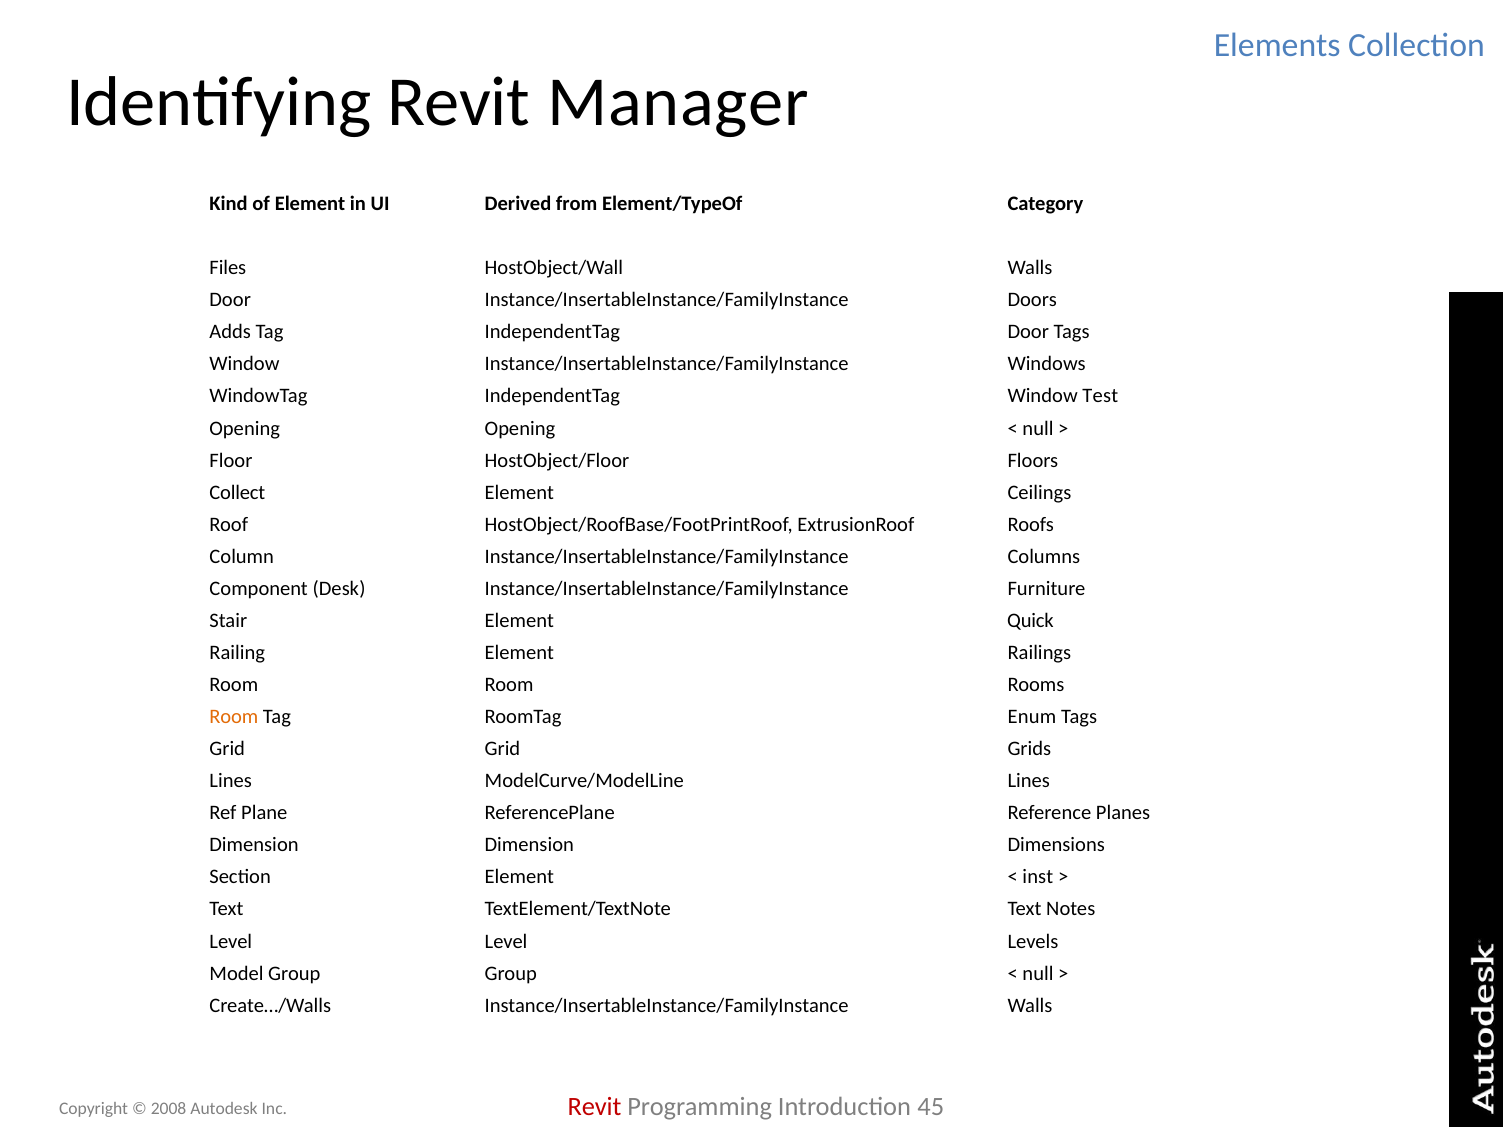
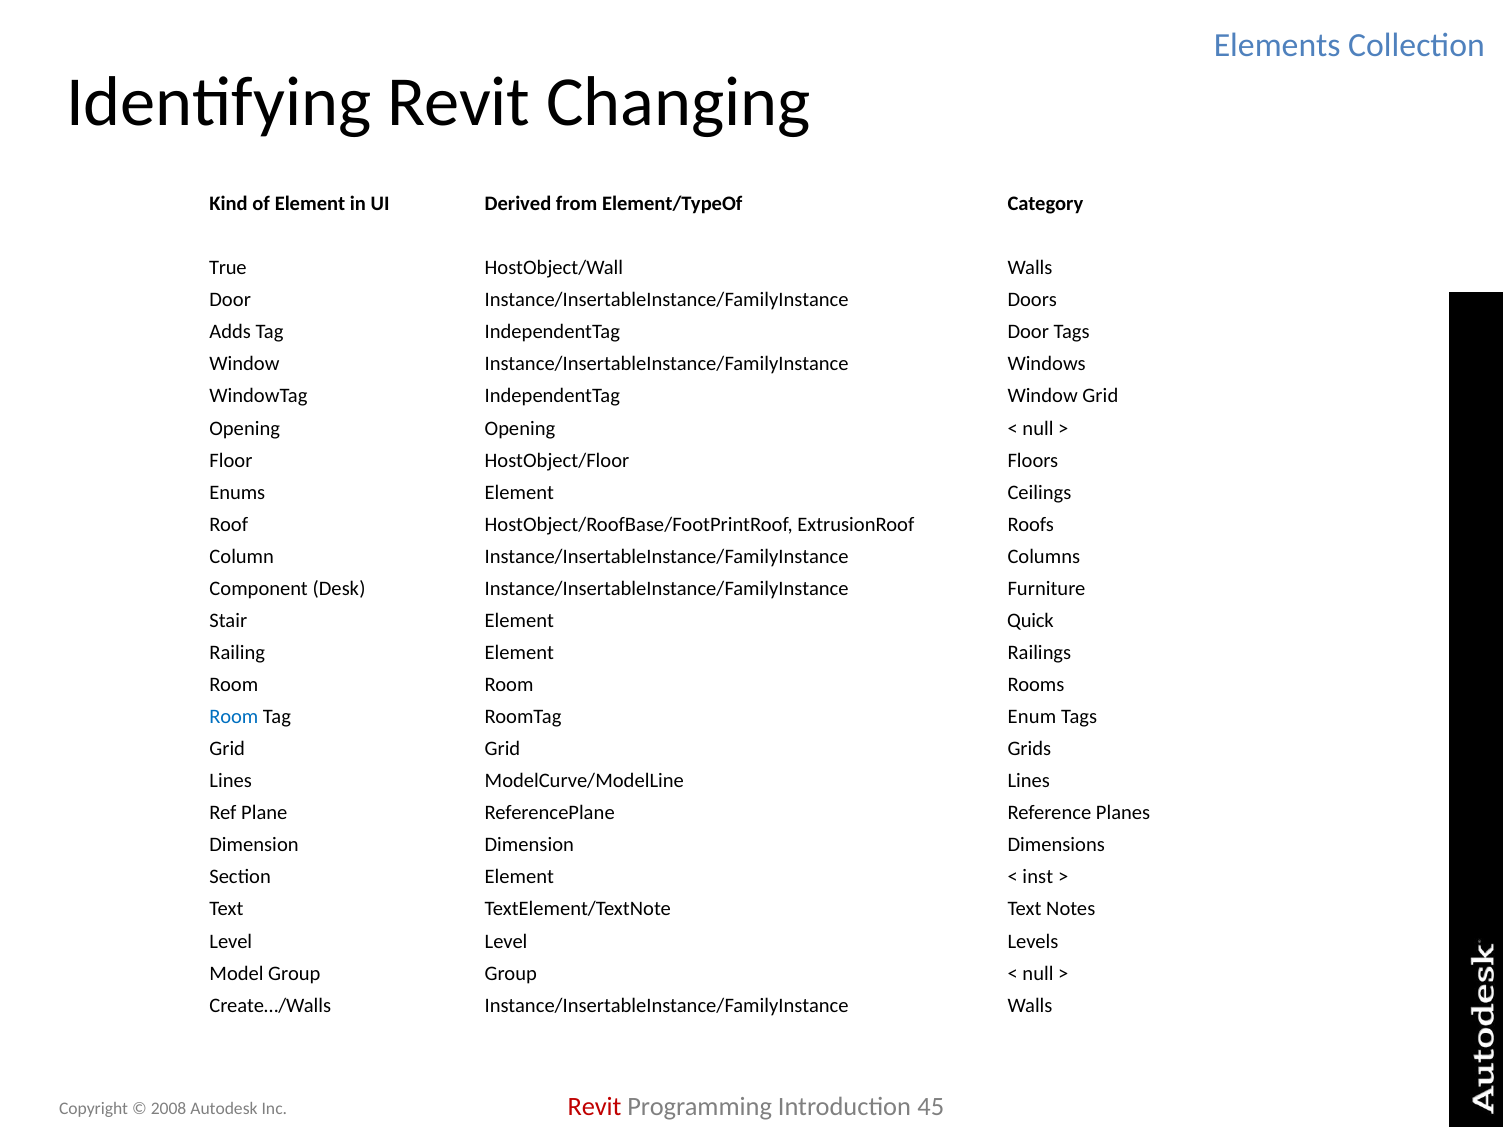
Manager: Manager -> Changing (678, 102)
Files: Files -> True (228, 268)
Window Test: Test -> Grid (1100, 396)
Collect: Collect -> Enums (237, 493)
Room colour: orange -> blue (234, 717)
